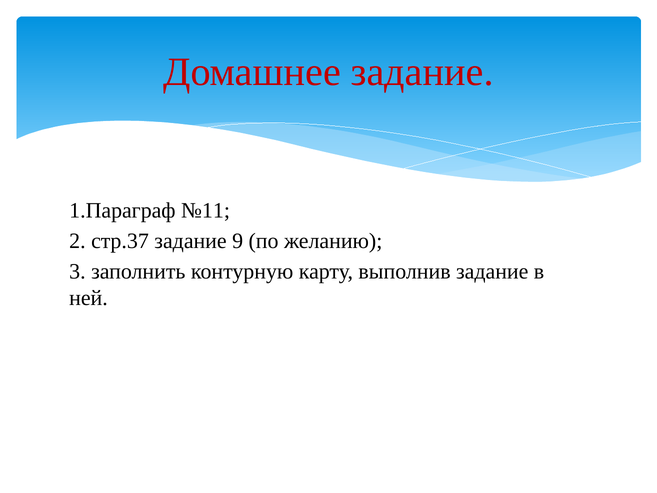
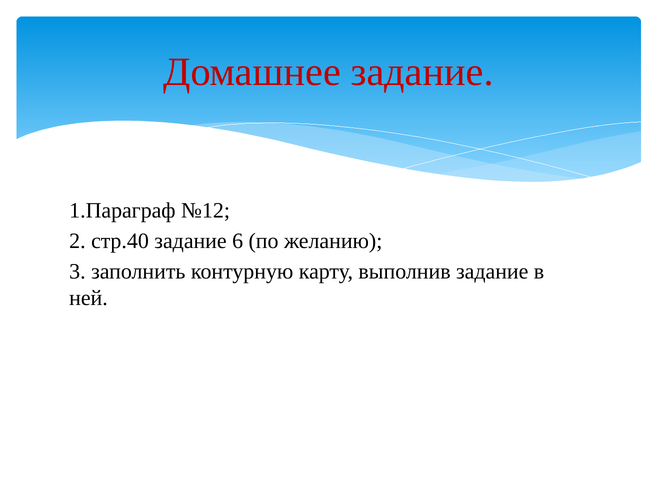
№11: №11 -> №12 (206, 210)
стр.37: стр.37 -> стр.40 (120, 241)
9: 9 -> 6 (238, 241)
